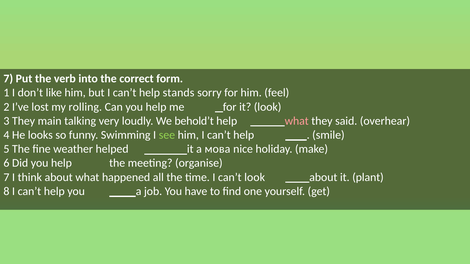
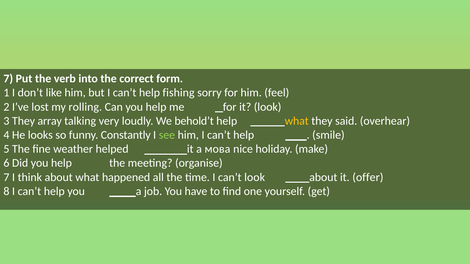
stands: stands -> fishing (179, 93)
main: main -> array (50, 121)
what colour: pink -> yellow (297, 121)
Swimming: Swimming -> Constantly (126, 135)
plant: plant -> offer (368, 177)
